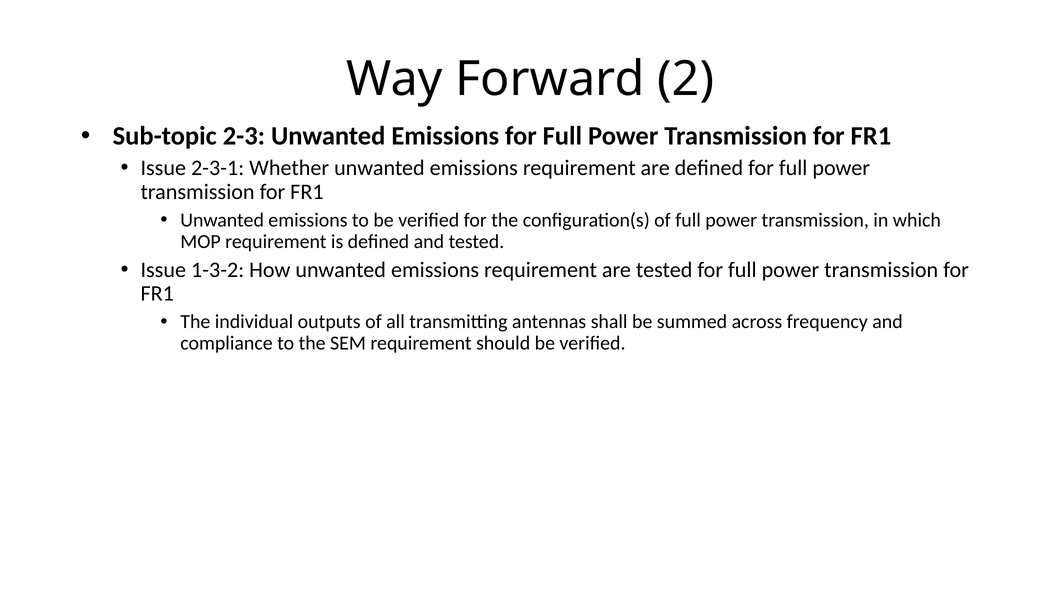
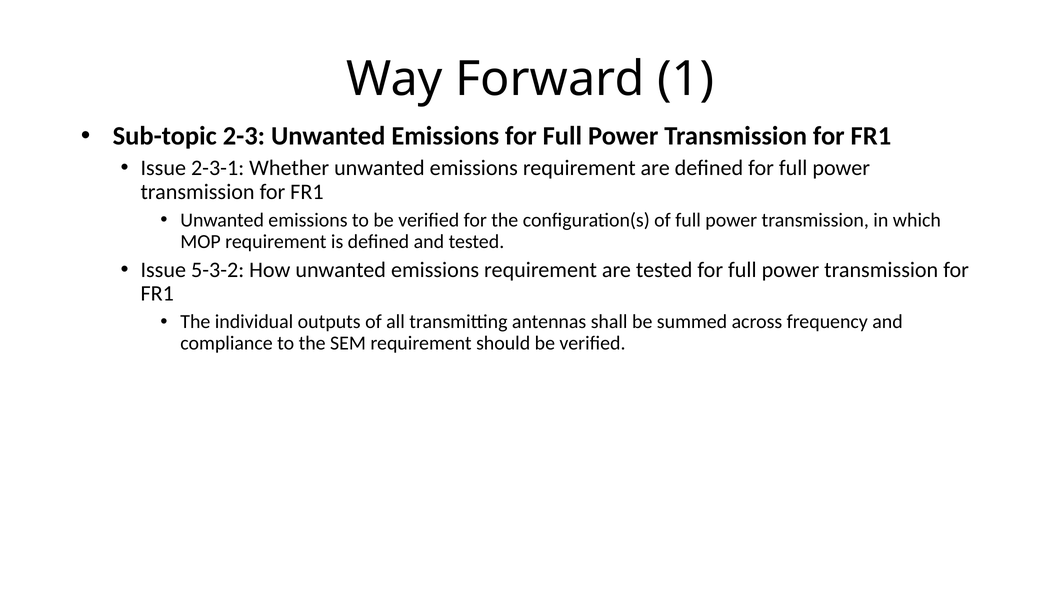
2: 2 -> 1 (686, 79)
1-3-2: 1-3-2 -> 5-3-2 (218, 270)
